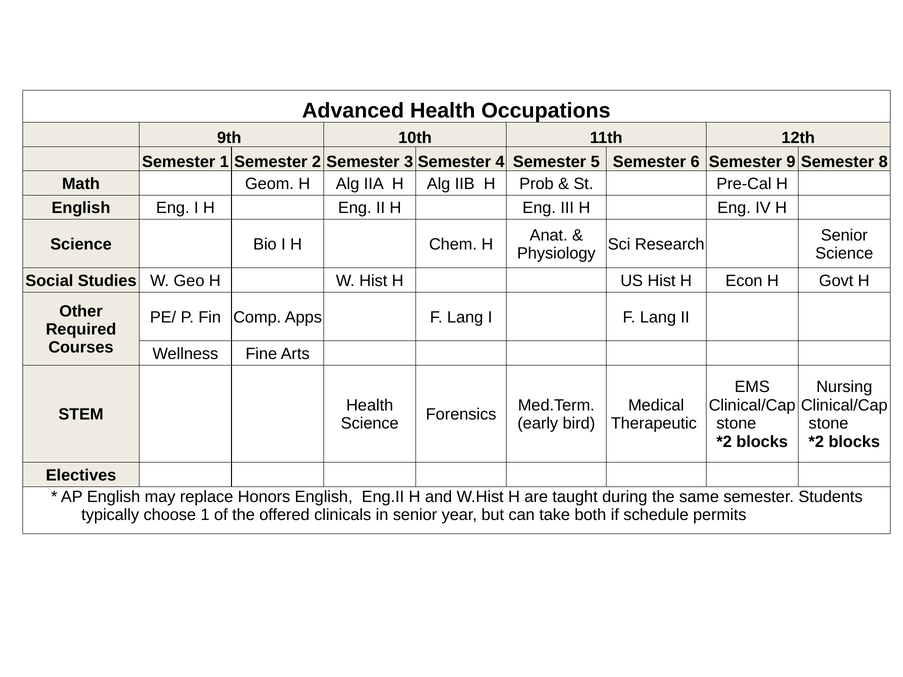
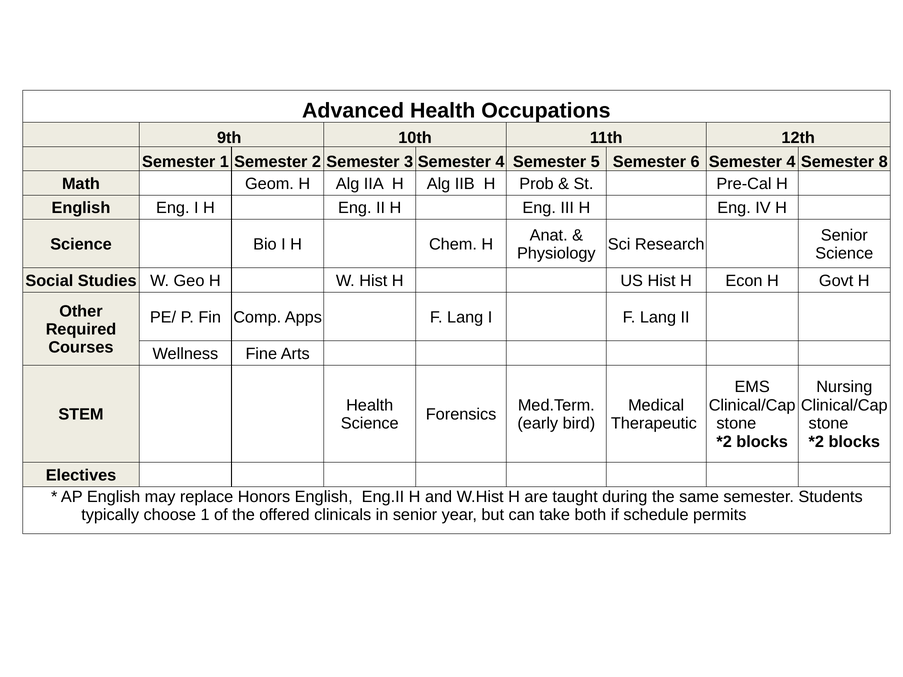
6 Semester 9: 9 -> 4 (791, 162)
